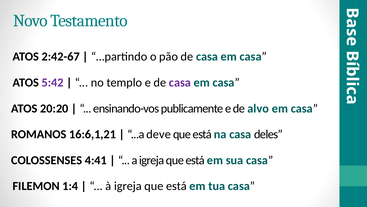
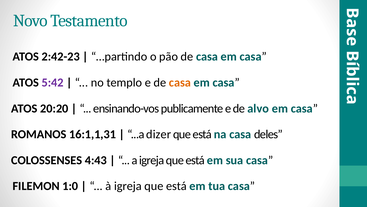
2:42-67: 2:42-67 -> 2:42-23 (61, 57)
casa colour: purple -> orange (180, 82)
16:6,1,21: 16:6,1,21 -> 16:1,1,31 (93, 134)
deve: deve -> dizer (159, 134)
4:41: 4:41 -> 4:43 (96, 160)
1:4: 1:4 -> 1:0 (70, 186)
